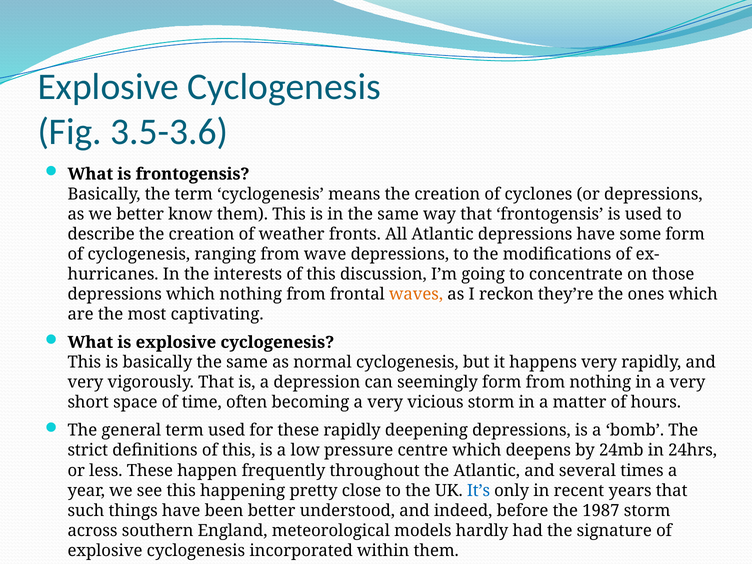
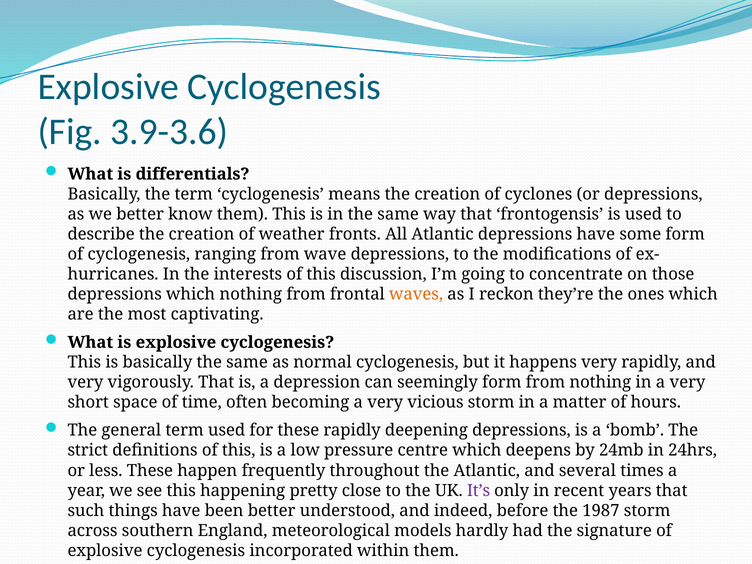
3.5-3.6: 3.5-3.6 -> 3.9-3.6 (169, 132)
is frontogensis: frontogensis -> differentials (193, 174)
It’s colour: blue -> purple (478, 491)
